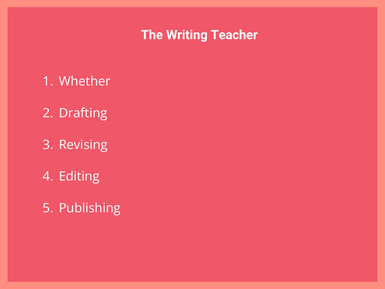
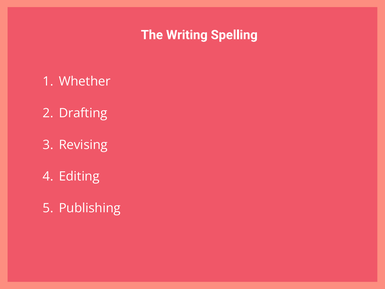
Teacher: Teacher -> Spelling (234, 35)
